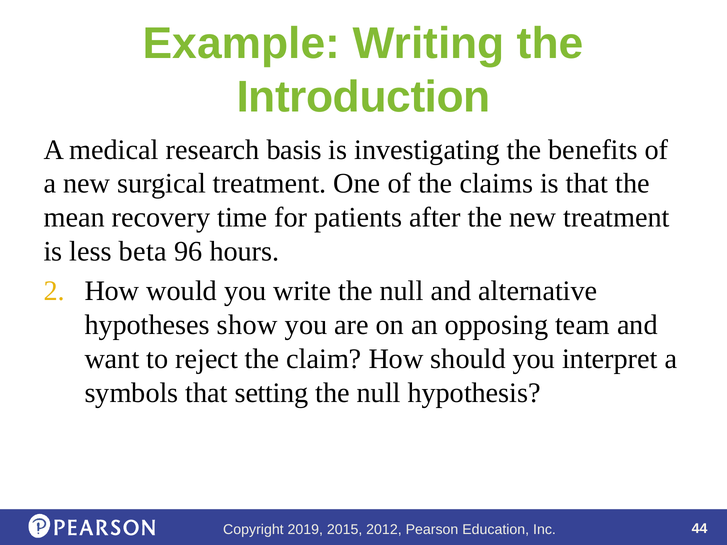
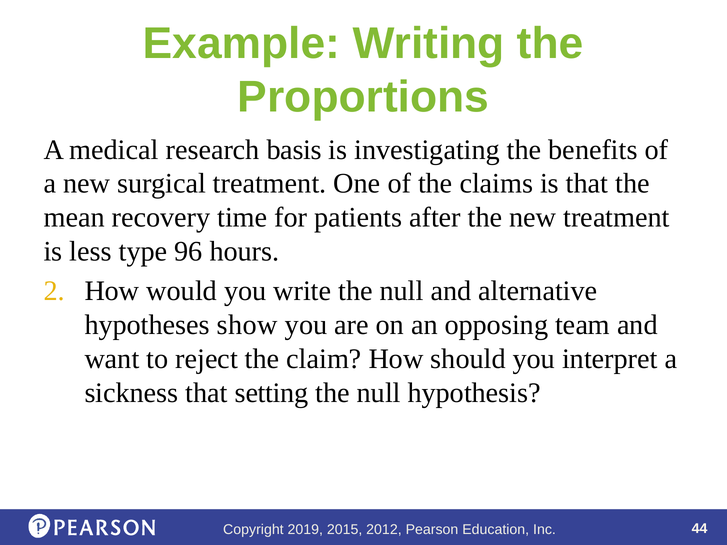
Introduction: Introduction -> Proportions (363, 97)
beta: beta -> type (143, 252)
symbols: symbols -> sickness (131, 393)
